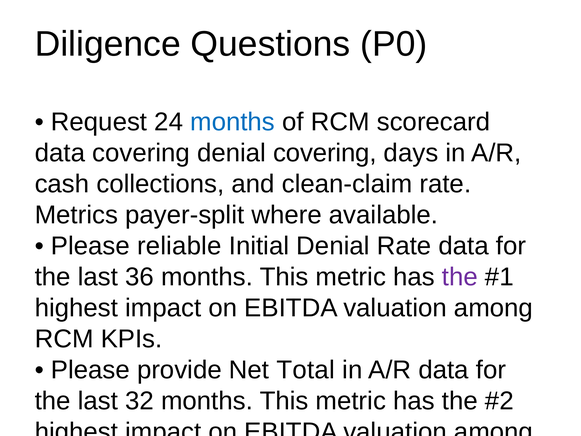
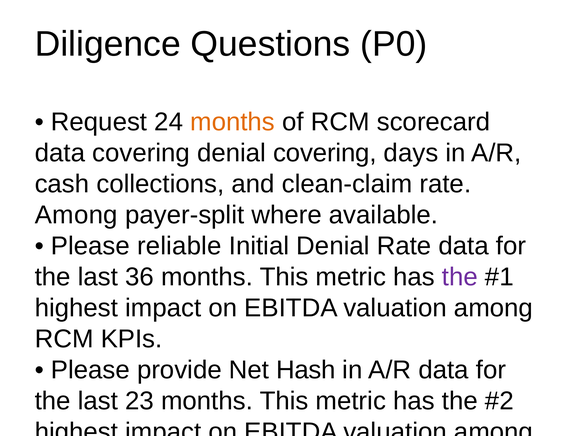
months colour: blue -> orange (233, 122)
Metrics: Metrics -> Among (76, 215)
Total: Total -> Hash (306, 370)
32: 32 -> 23 (140, 401)
